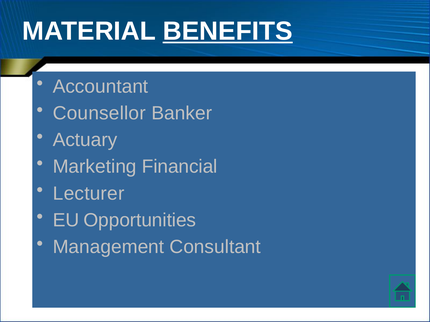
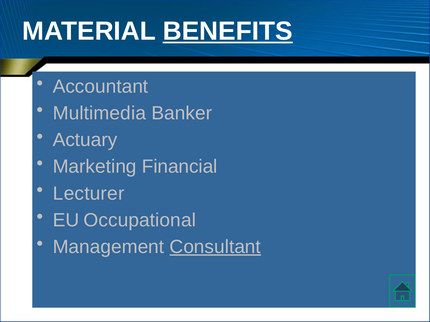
Counsellor: Counsellor -> Multimedia (99, 113)
Opportunities: Opportunities -> Occupational (140, 220)
Consultant underline: none -> present (215, 247)
